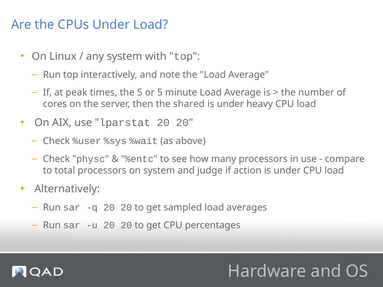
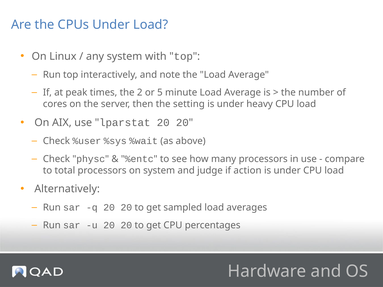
the 5: 5 -> 2 (140, 93)
shared: shared -> setting (189, 104)
